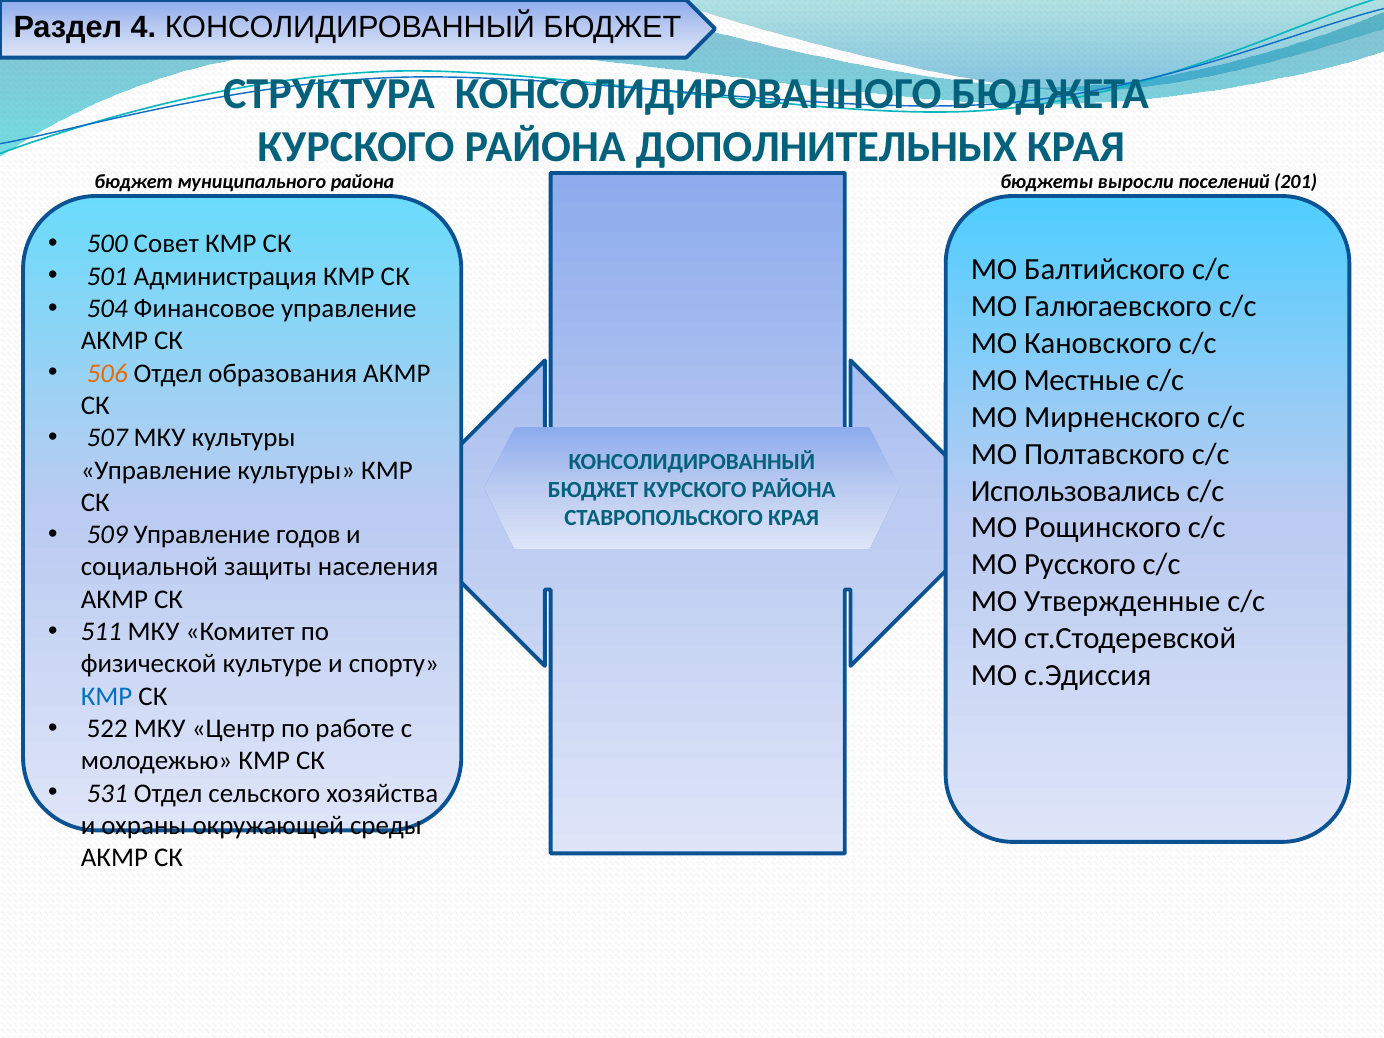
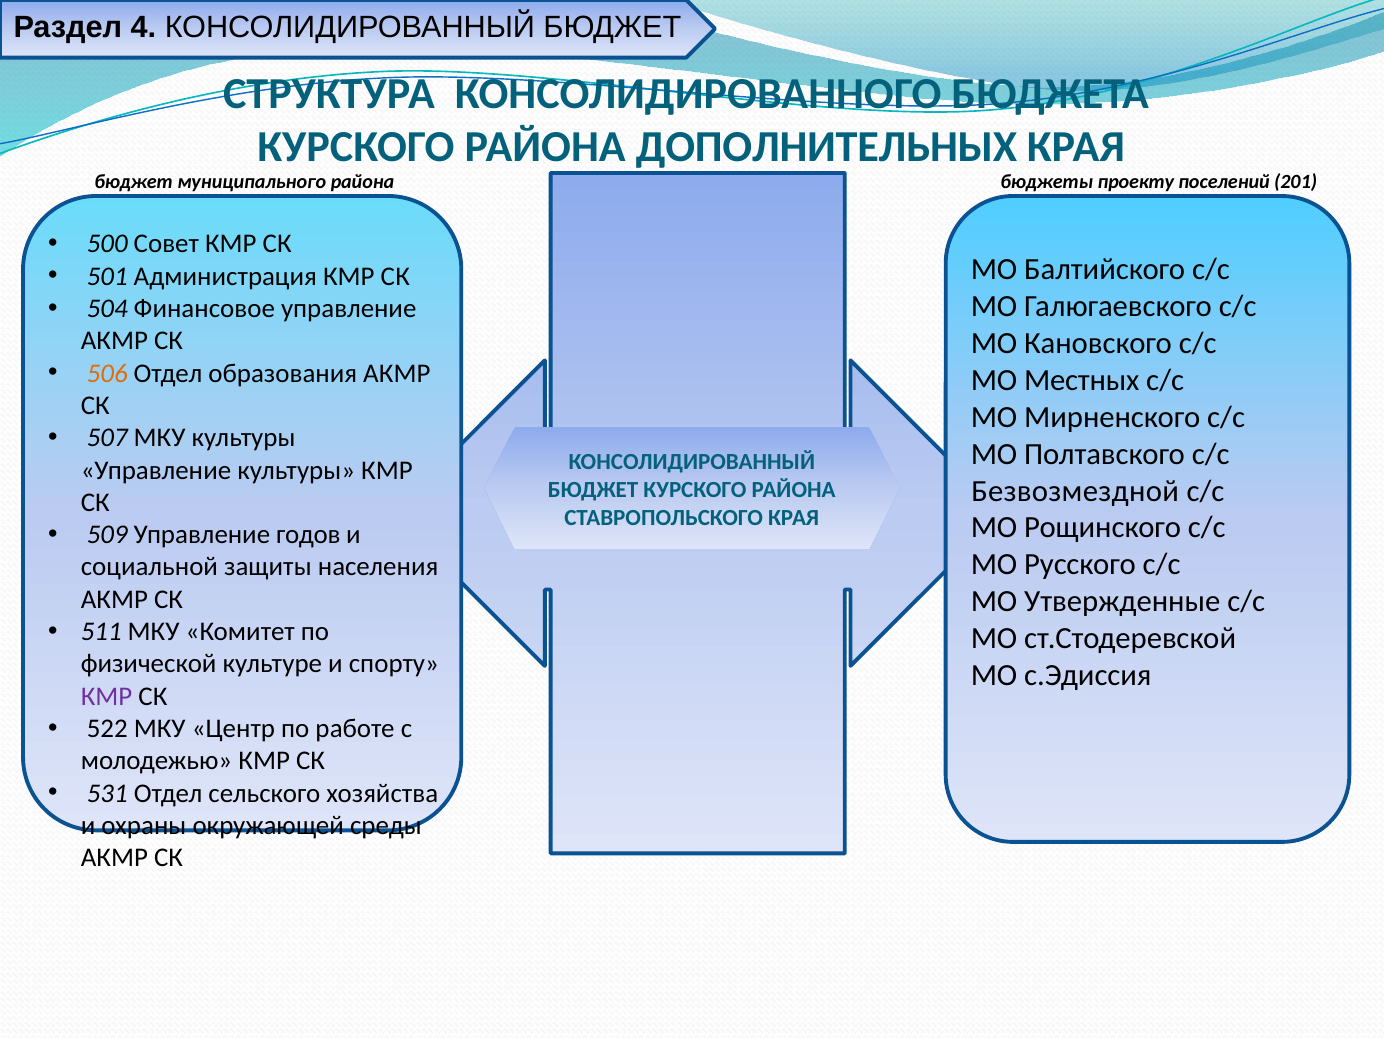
выросли: выросли -> проекту (1136, 182)
Местные: Местные -> Местных (1082, 380)
Использовались: Использовались -> Безвозмездной (1075, 491)
КМР colour: blue -> purple (107, 696)
